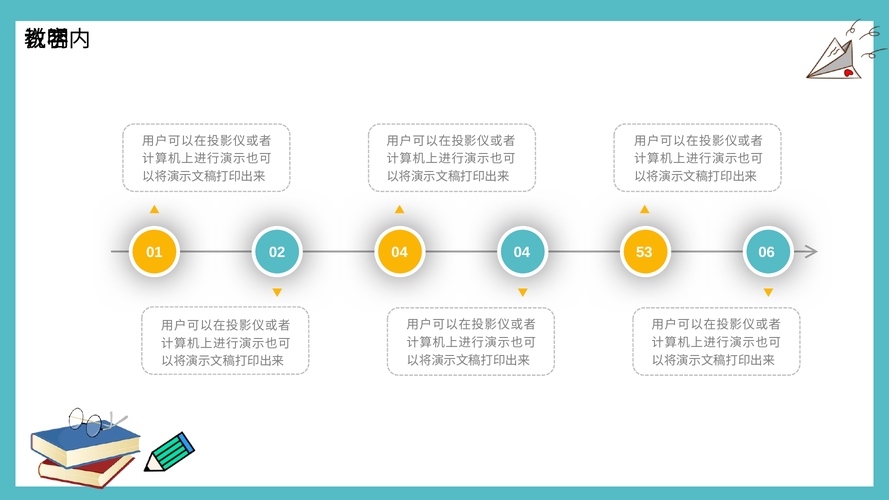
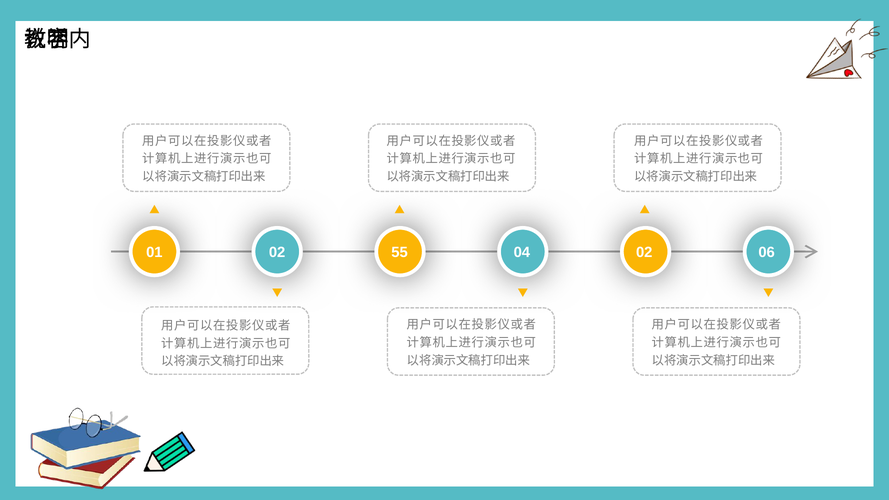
02 04: 04 -> 55 (400, 252)
04 53: 53 -> 02 (644, 252)
